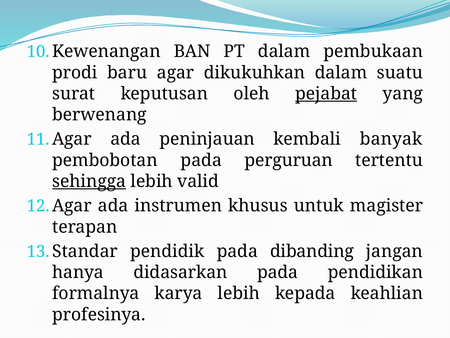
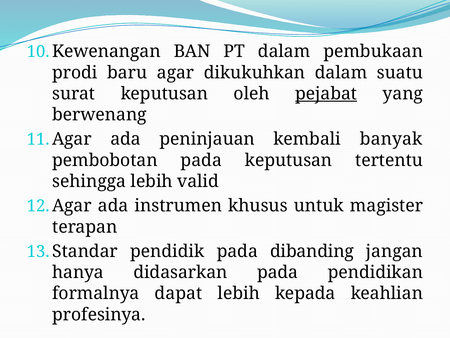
pada perguruan: perguruan -> keputusan (289, 160)
sehingga underline: present -> none (89, 181)
karya: karya -> dapat (178, 293)
